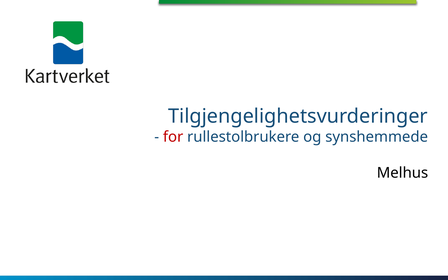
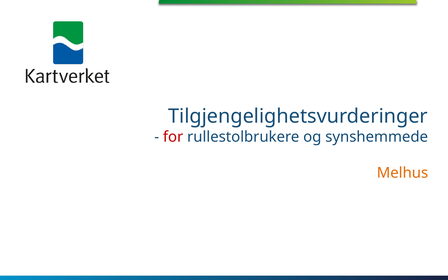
Melhus colour: black -> orange (402, 173)
